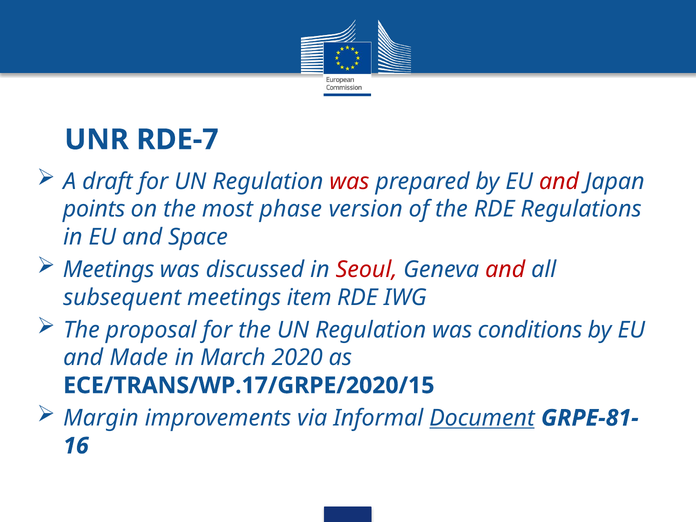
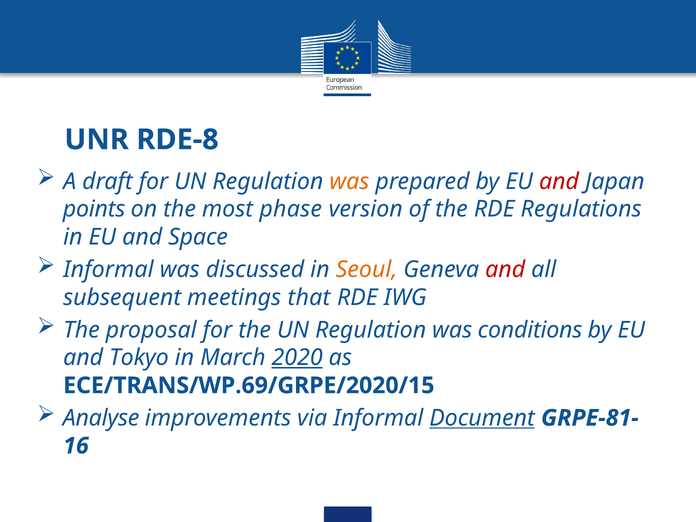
RDE-7: RDE-7 -> RDE-8 (178, 140)
was colour: red -> orange (349, 181)
Meetings: Meetings -> Informal (108, 270)
Seoul colour: red -> orange (366, 270)
item: item -> that (309, 297)
Made: Made -> Tokyo (139, 358)
2020 underline: none -> present (297, 358)
ECE/TRANS/WP.17/GRPE/2020/15: ECE/TRANS/WP.17/GRPE/2020/15 -> ECE/TRANS/WP.69/GRPE/2020/15 (249, 386)
Margin: Margin -> Analyse (101, 418)
